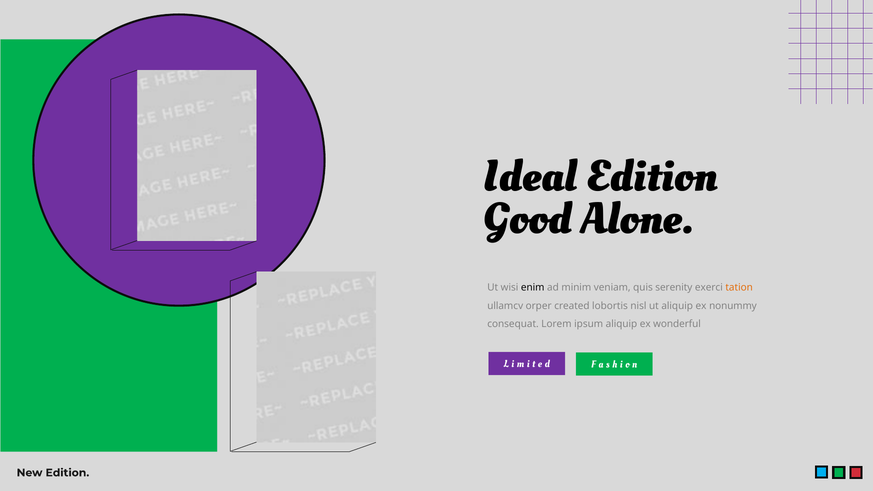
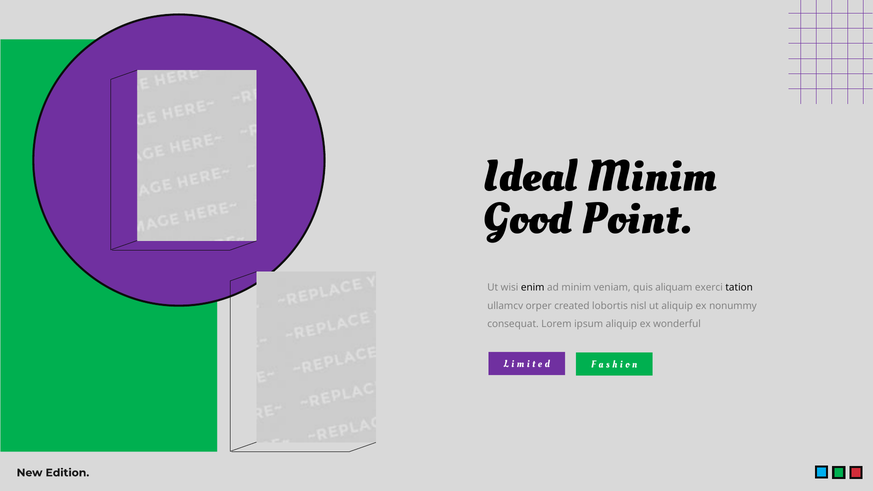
Ideal Edition: Edition -> Minim (652, 176)
Alone: Alone -> Point (637, 219)
serenity: serenity -> aliquam (674, 288)
tation colour: orange -> black (739, 288)
